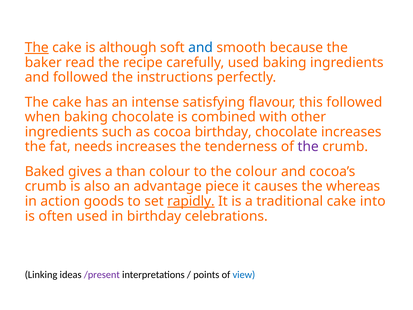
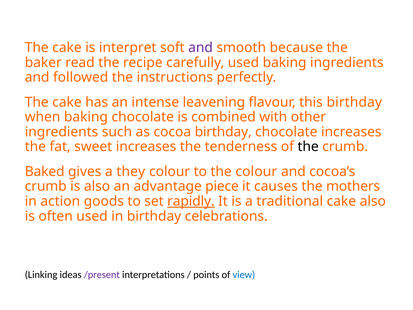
The underline: present -> none (37, 48)
although: although -> interpret (128, 48)
and colour: blue -> purple (201, 48)
satisfying: satisfying -> leavening (214, 102)
this followed: followed -> birthday (354, 102)
needs: needs -> sweet (93, 147)
the colour: purple -> black (308, 147)
than: than -> they (131, 171)
whereas: whereas -> mothers (353, 186)
cake into: into -> also (373, 201)
